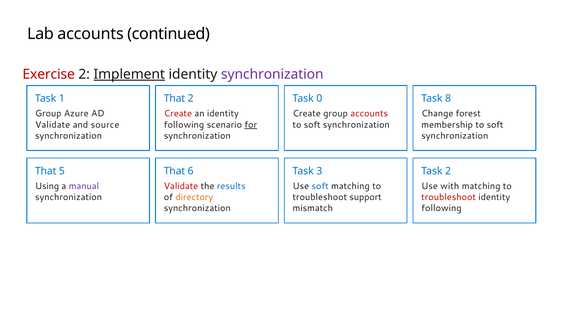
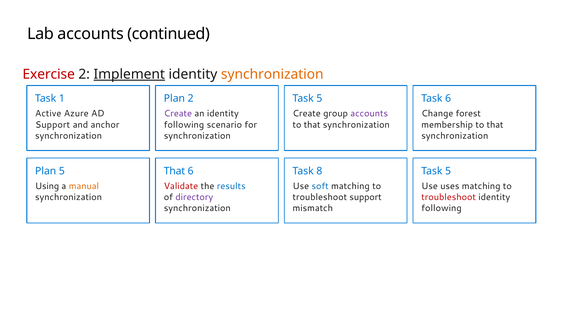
synchronization colour: purple -> orange (272, 74)
That: That -> Plan (174, 99)
0: 0 -> 5 (319, 99)
Task 8: 8 -> 6 (448, 99)
Group: Group -> Active (48, 114)
Create colour: red -> purple (178, 114)
accounts colour: red -> purple (369, 114)
Validate: Validate -> Support (53, 125)
source: source -> anchor (105, 125)
for underline: present -> none (251, 125)
soft: soft -> that (312, 125)
membership to soft: soft -> that (495, 125)
That: That -> Plan (46, 171)
3: 3 -> 8 (319, 171)
2: 2 -> 5 (448, 171)
manual colour: purple -> orange (84, 186)
with: with -> uses (450, 186)
directory colour: orange -> purple (194, 197)
